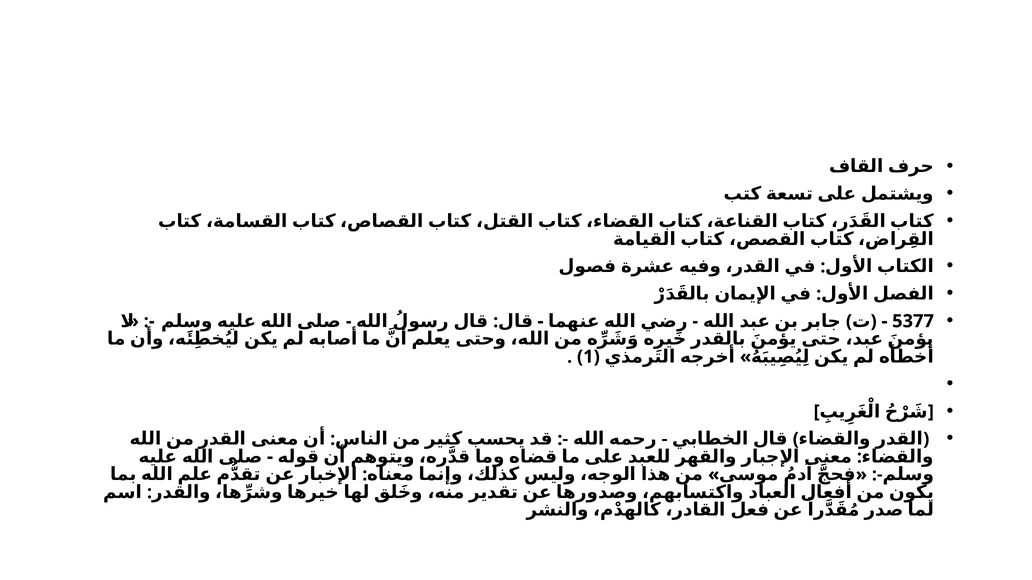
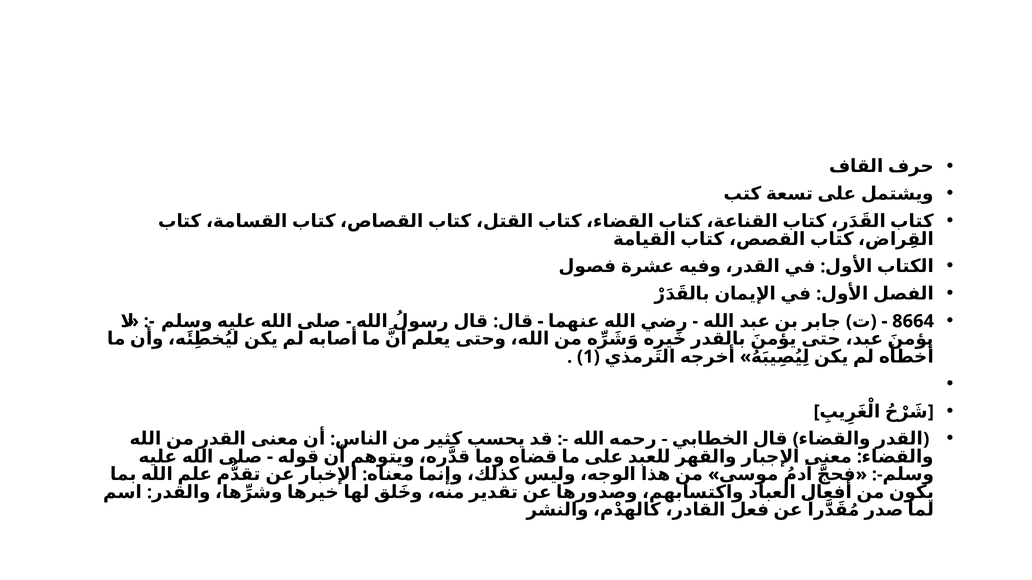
5377: 5377 -> 8664 (913, 321)
